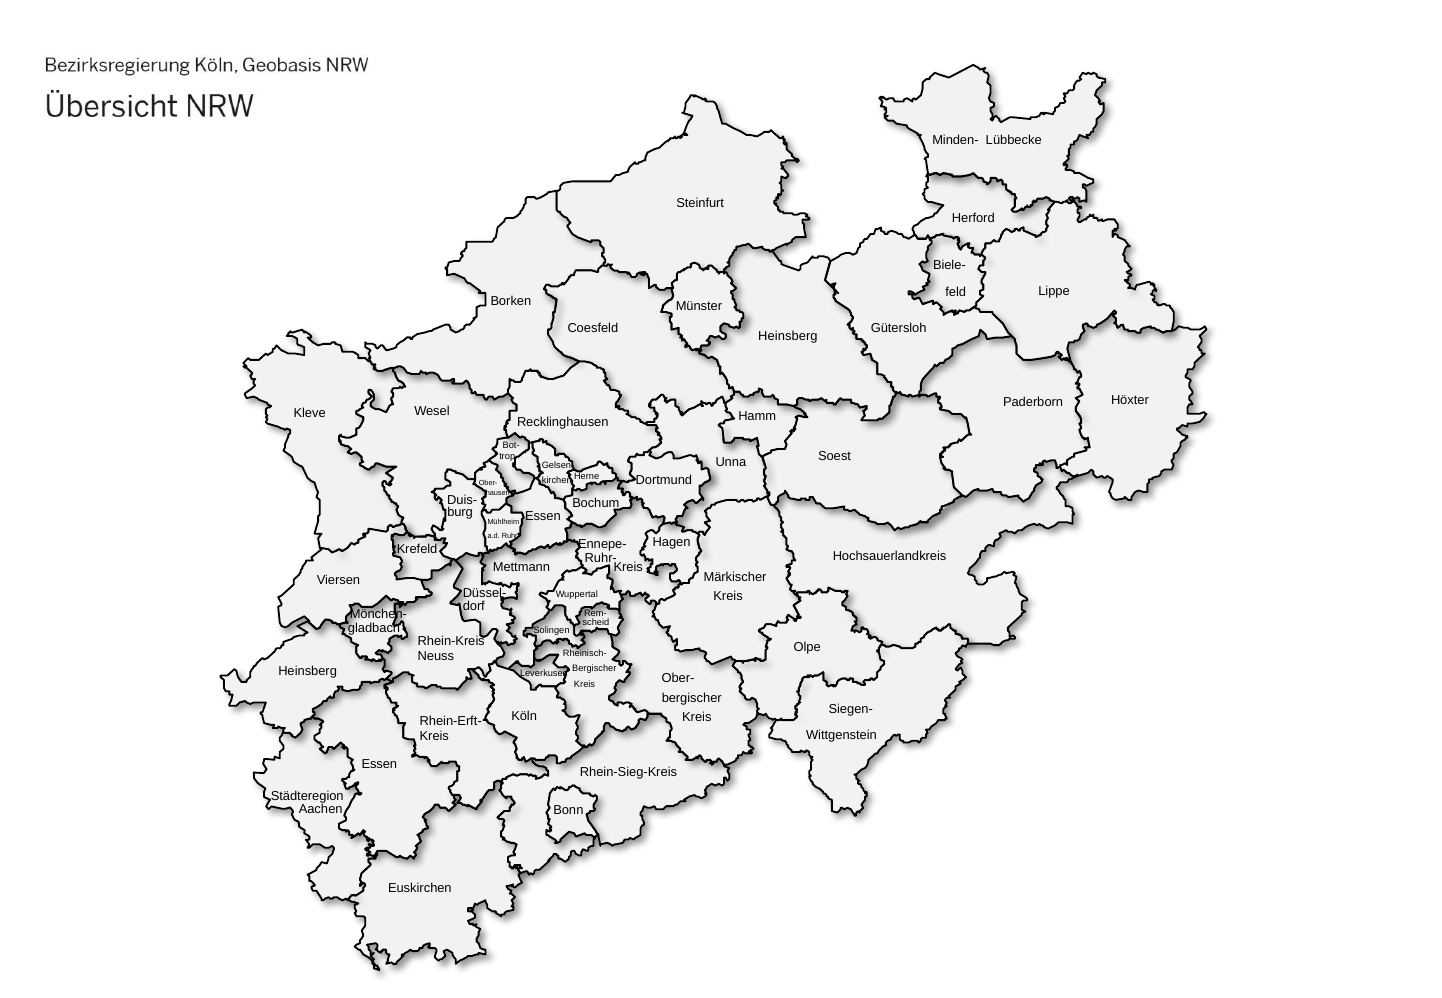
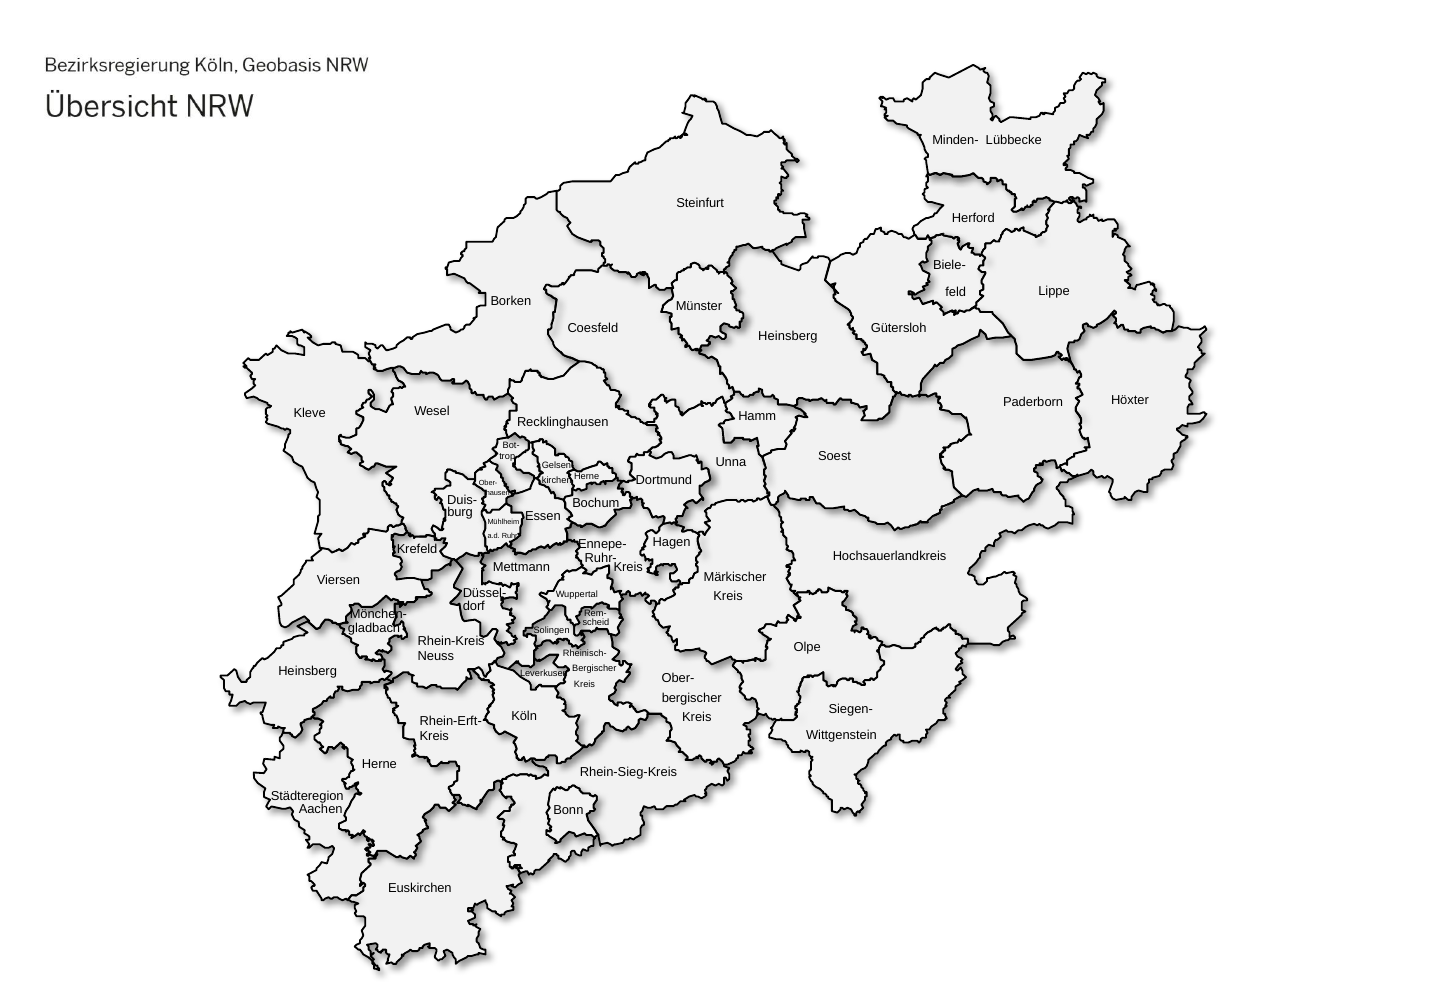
Essen: Essen -> Herne (379, 764)
